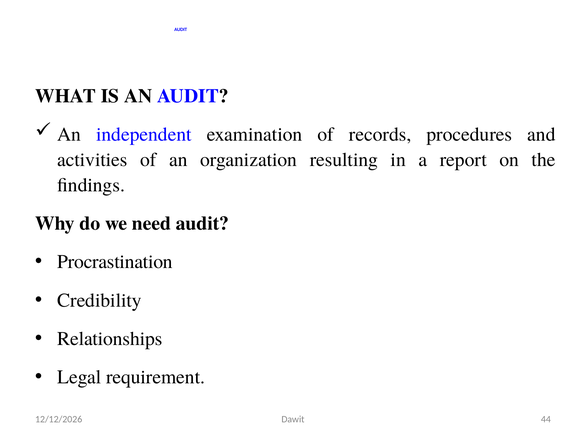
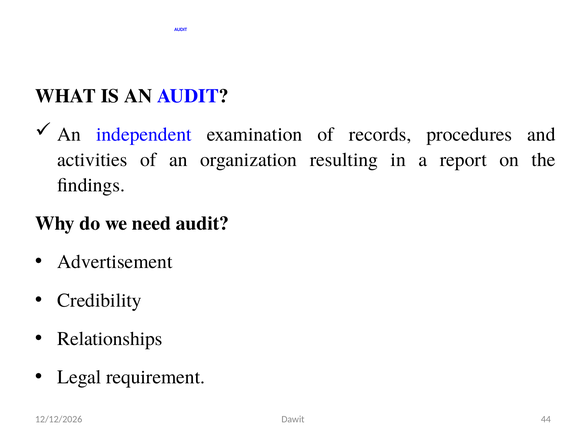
Procrastination: Procrastination -> Advertisement (115, 262)
